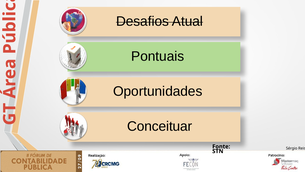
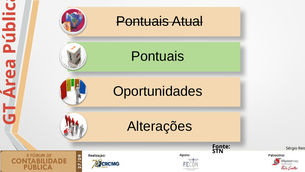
Desafios: Desafios -> Pontuais (142, 21)
Conceituar: Conceituar -> Alterações (160, 126)
